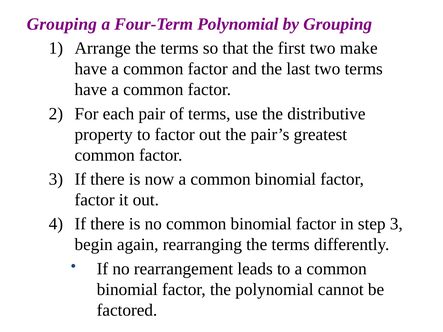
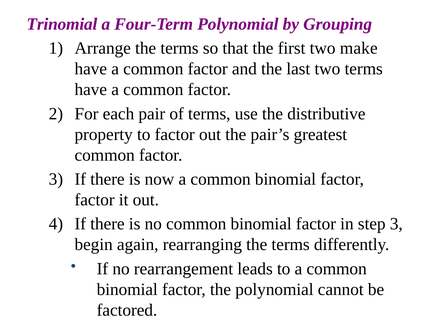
Grouping: Grouping -> Trinomial (62, 24)
